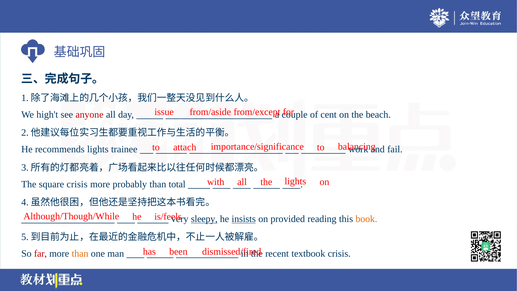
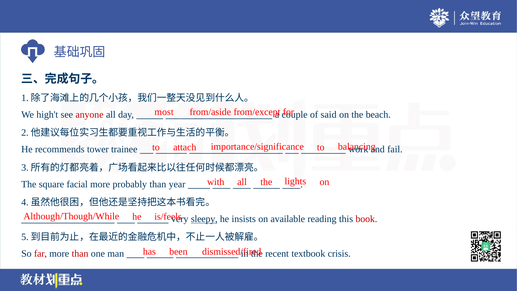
issue: issue -> most (164, 112)
cent: cent -> said (329, 114)
recommends lights: lights -> tower (98, 149)
square crisis: crisis -> facial (77, 184)
total: total -> year (177, 184)
insists underline: present -> none (244, 219)
provided: provided -> available (288, 219)
book colour: orange -> red (366, 219)
than colour: orange -> red (80, 254)
